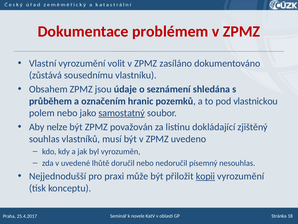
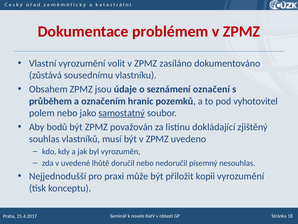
shledána: shledána -> označení (211, 89)
vlastnickou: vlastnickou -> vyhotovitel (256, 101)
nelze: nelze -> bodů (57, 127)
kopii underline: present -> none (205, 176)
